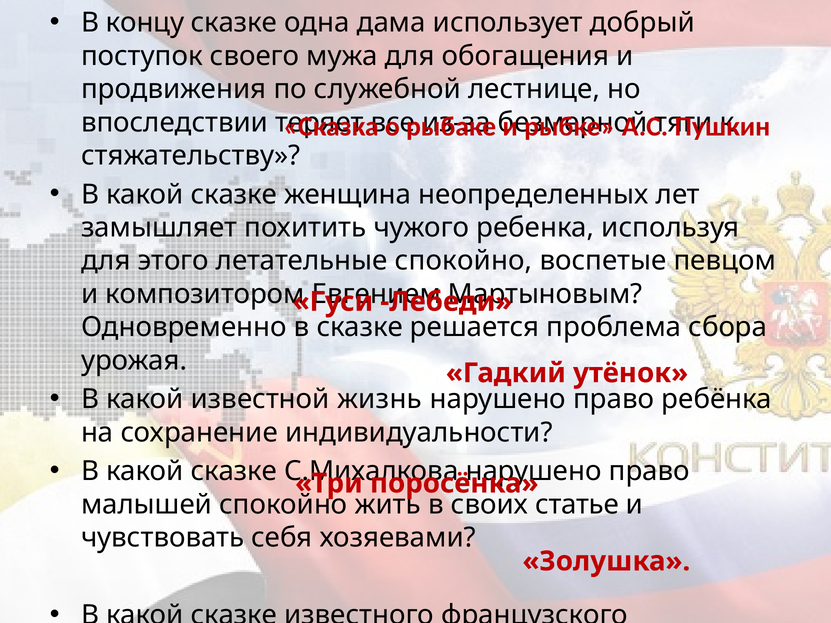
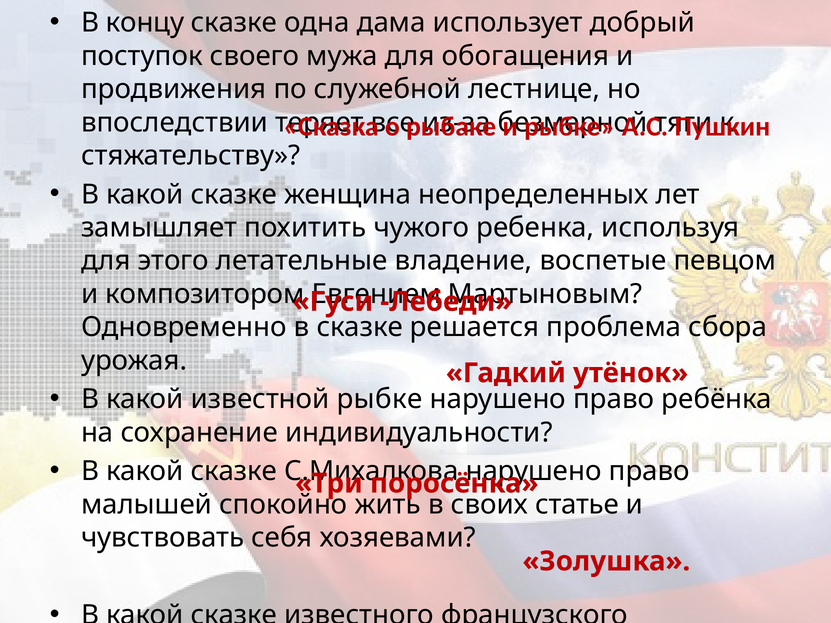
летательные спокойно: спокойно -> владение (464, 261)
известной жизнь: жизнь -> рыбке (380, 399)
